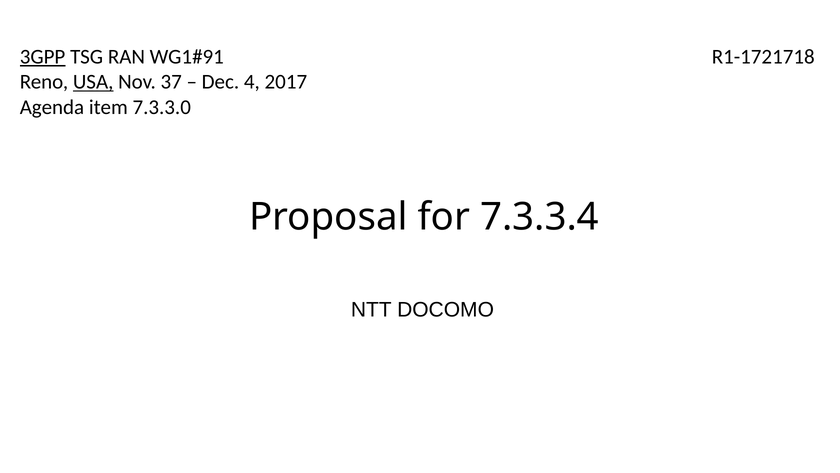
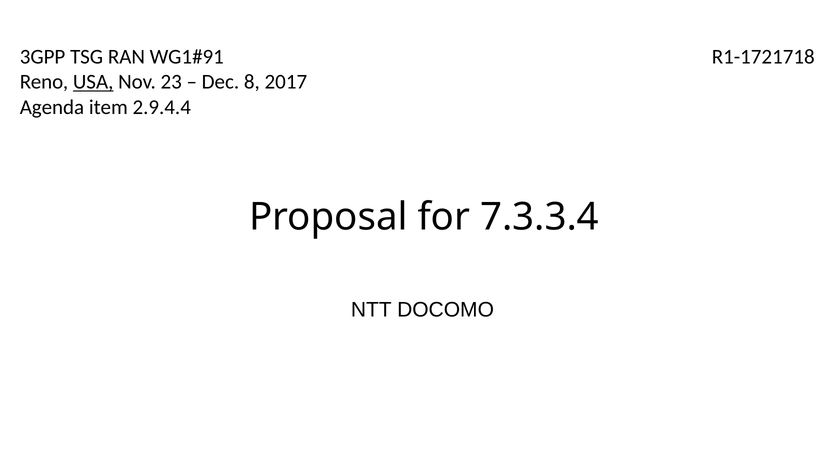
3GPP underline: present -> none (43, 57)
37: 37 -> 23 (171, 82)
4: 4 -> 8 (252, 82)
7.3.3.0: 7.3.3.0 -> 2.9.4.4 (162, 107)
